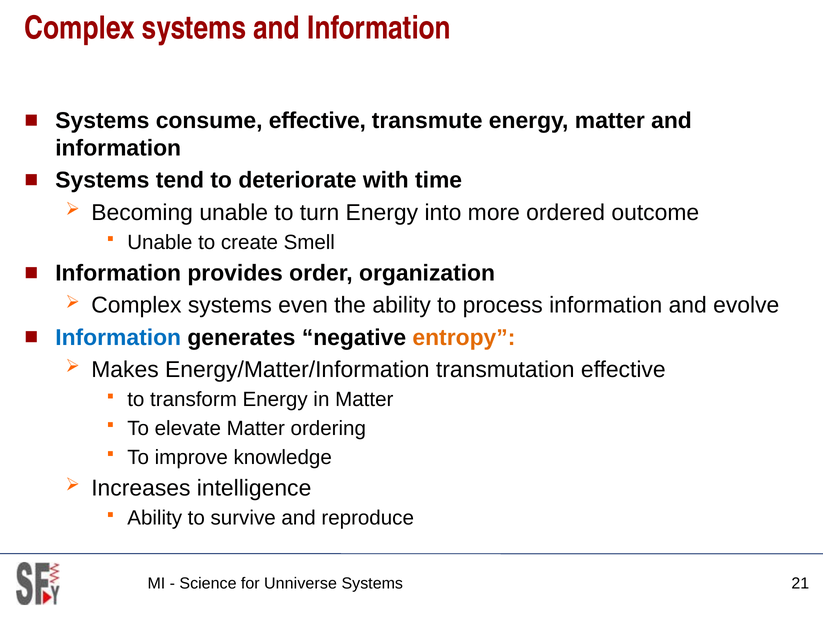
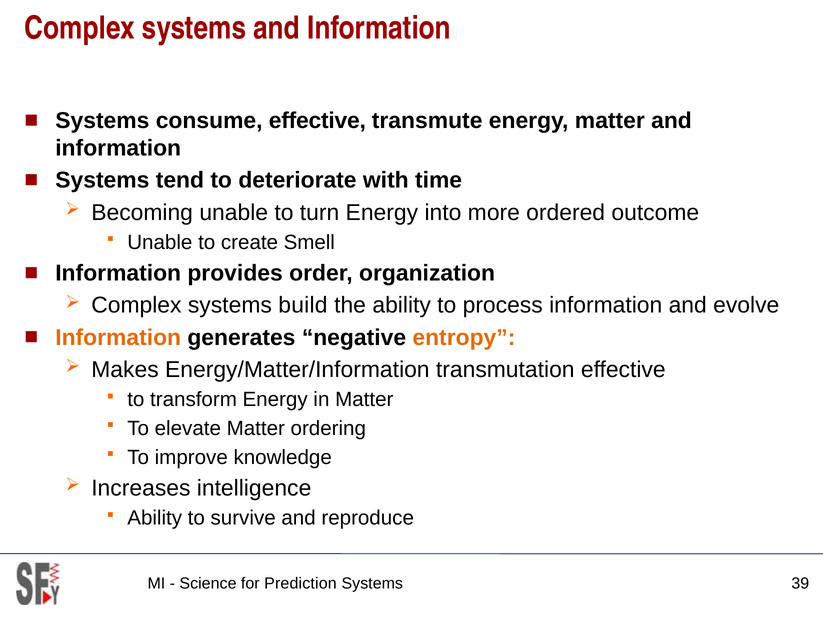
even: even -> build (303, 305)
Information colour: blue -> orange (118, 337)
Unniverse: Unniverse -> Prediction (300, 583)
21: 21 -> 39 (800, 583)
